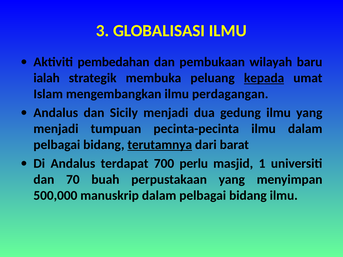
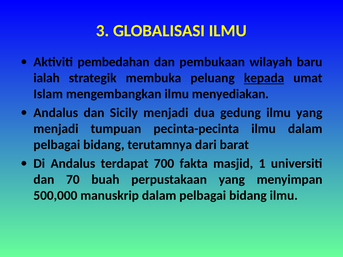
perdagangan: perdagangan -> menyediakan (230, 94)
terutamnya underline: present -> none (160, 145)
perlu: perlu -> fakta (194, 164)
